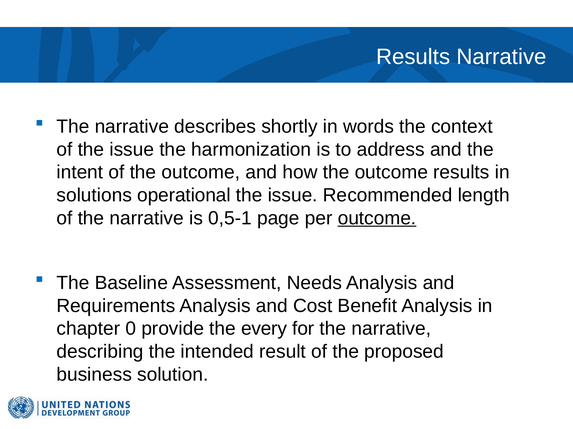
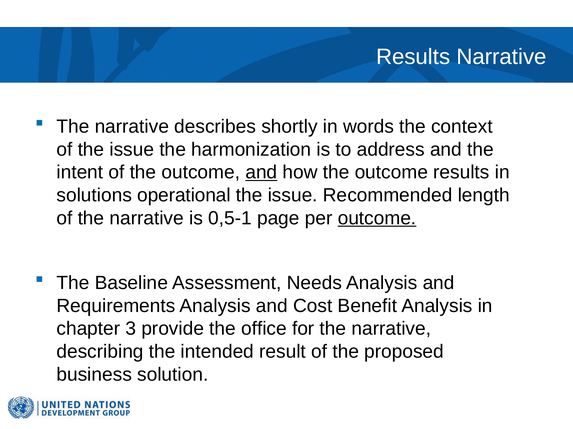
and underline: none -> present (261, 173)
0: 0 -> 3 (131, 329)
every: every -> office (264, 329)
